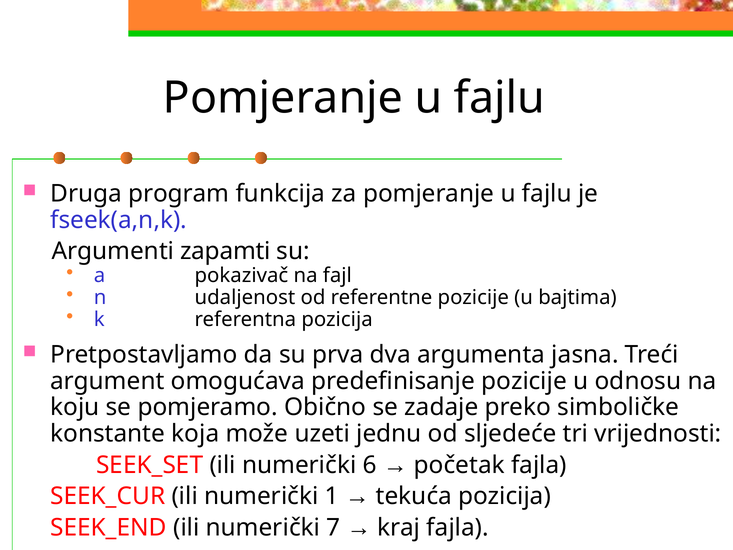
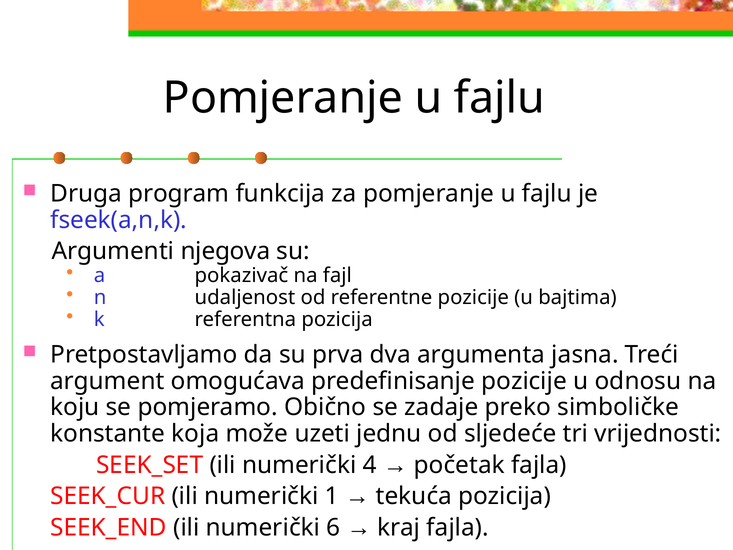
zapamti: zapamti -> njegova (225, 251)
6: 6 -> 4 (370, 465)
7: 7 -> 6 (333, 527)
